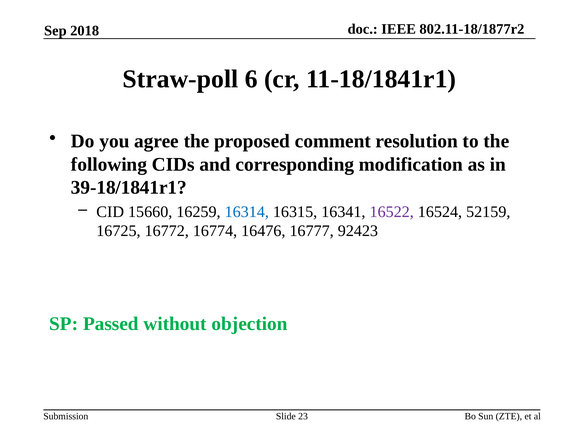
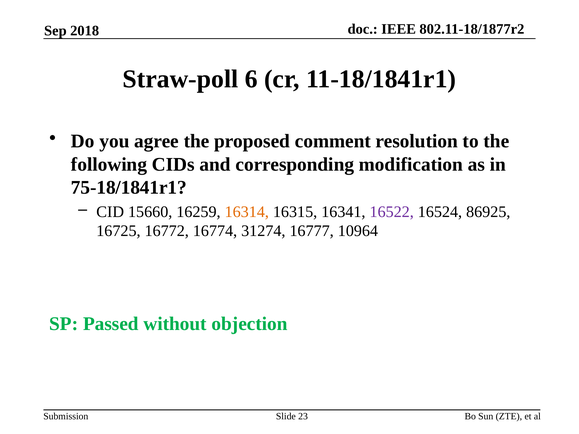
39-18/1841r1: 39-18/1841r1 -> 75-18/1841r1 (129, 188)
16314 colour: blue -> orange (247, 212)
52159: 52159 -> 86925 (488, 212)
16476: 16476 -> 31274 (263, 231)
92423: 92423 -> 10964 (358, 231)
